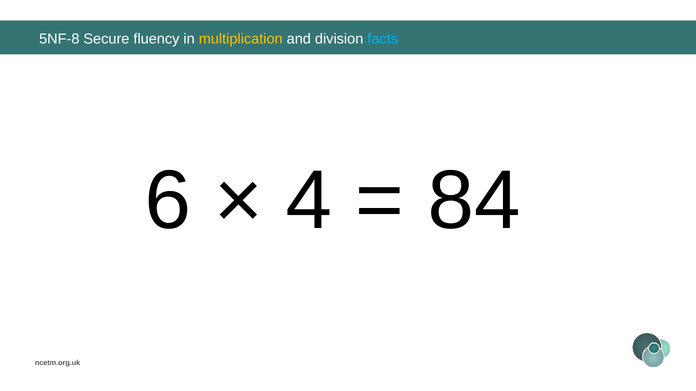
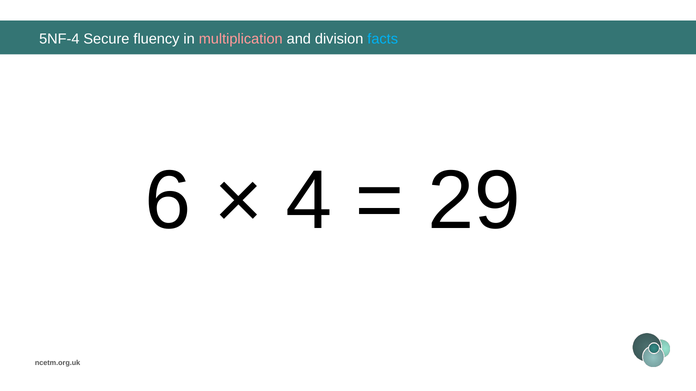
5NF-8: 5NF-8 -> 5NF-4 (59, 39)
multiplication colour: yellow -> pink (241, 39)
84: 84 -> 29 (474, 201)
